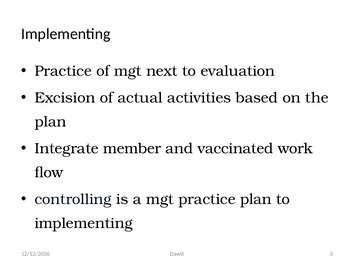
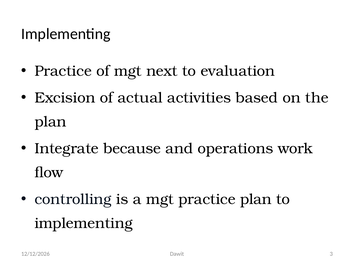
member: member -> because (132, 148)
vaccinated: vaccinated -> operations (235, 148)
